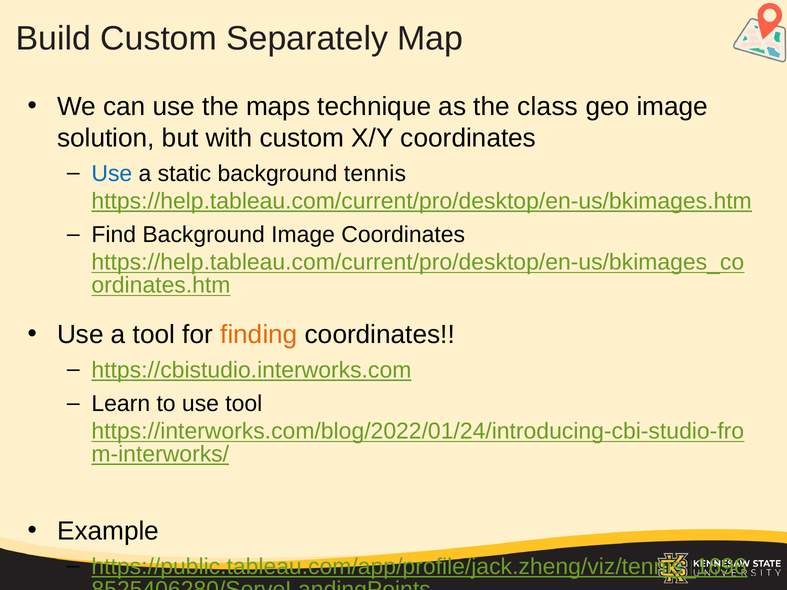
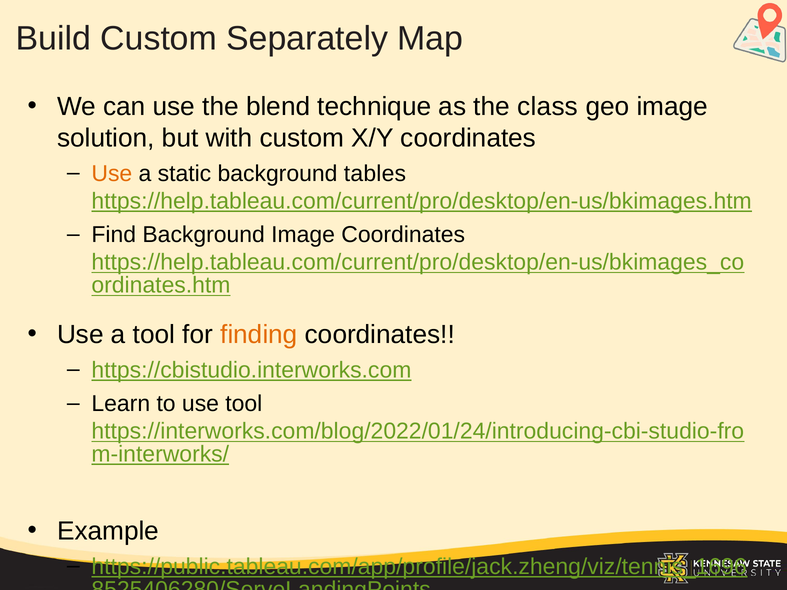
maps: maps -> blend (278, 107)
Use colour: blue -> orange (112, 174)
tennis: tennis -> tables (375, 174)
